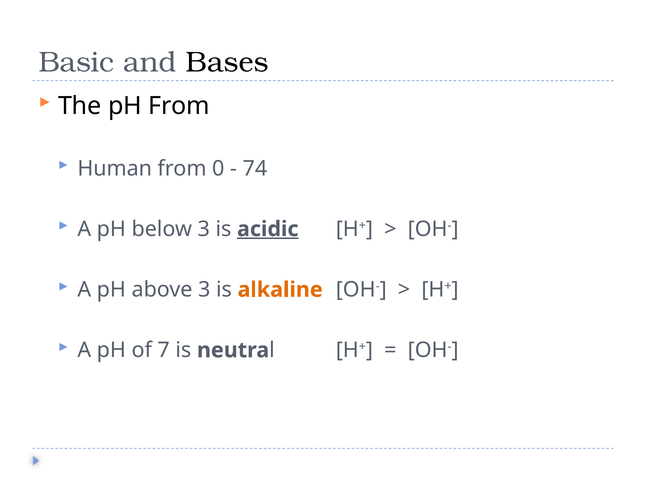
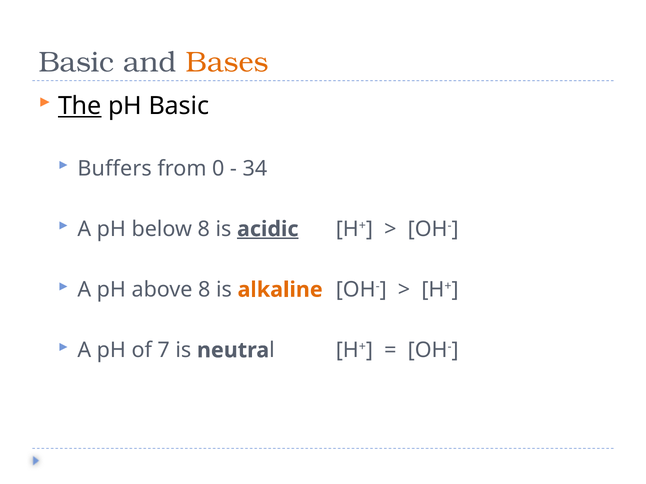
Bases colour: black -> orange (227, 62)
The underline: none -> present (80, 106)
pH From: From -> Basic (179, 106)
Human: Human -> Buffers (115, 169)
74: 74 -> 34 (255, 169)
below 3: 3 -> 8 (204, 229)
above 3: 3 -> 8 (204, 290)
